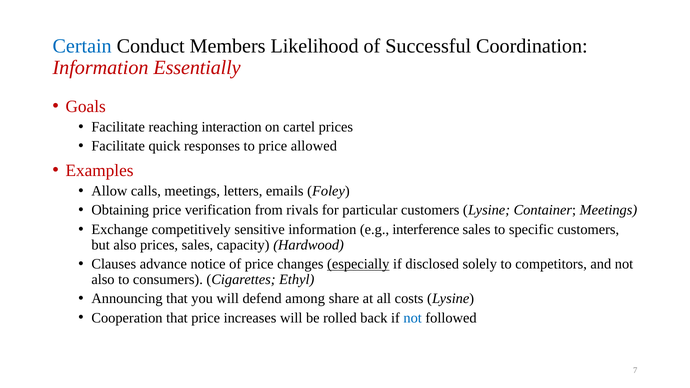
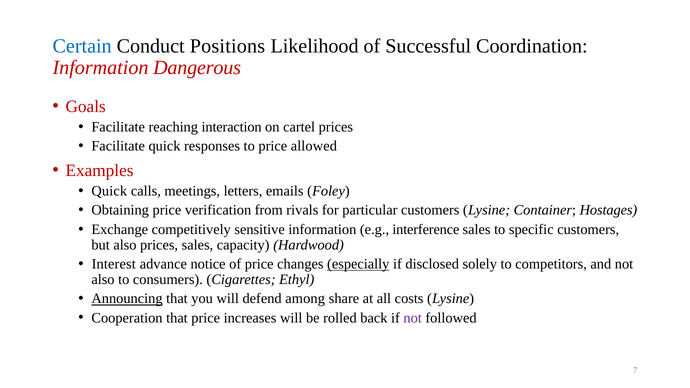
Members: Members -> Positions (227, 46)
Essentially: Essentially -> Dangerous (197, 68)
Allow: Allow -> Quick (109, 191)
Container Meetings: Meetings -> Hostages (608, 210)
Clauses: Clauses -> Interest (114, 264)
Announcing underline: none -> present (127, 299)
not colour: blue -> purple (413, 318)
